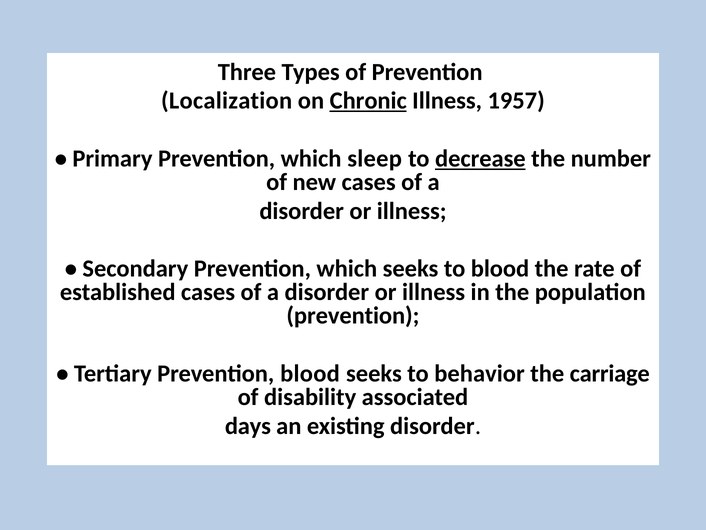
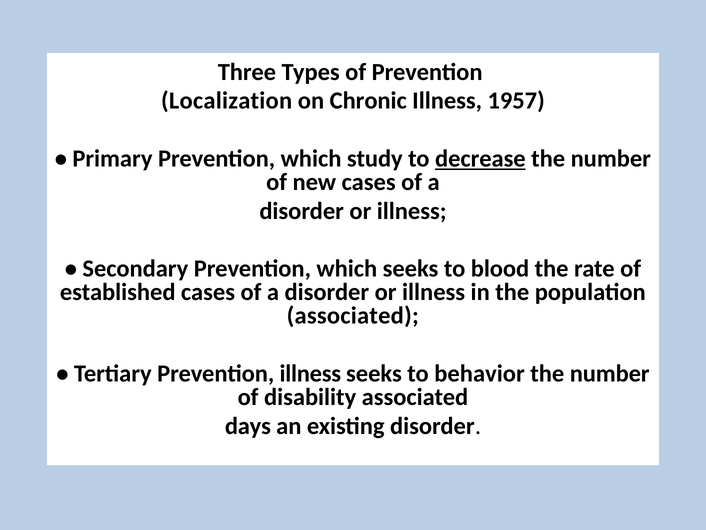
Chronic underline: present -> none (368, 101)
sleep: sleep -> study (375, 158)
prevention: prevention -> associated (353, 316)
Prevention blood: blood -> illness (310, 373)
carriage: carriage -> number (610, 373)
